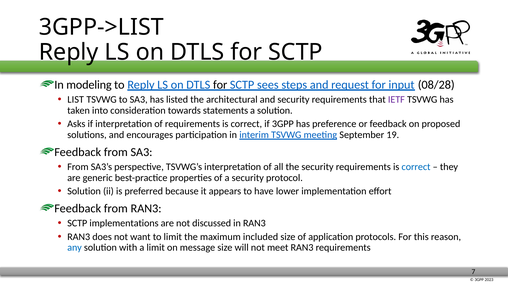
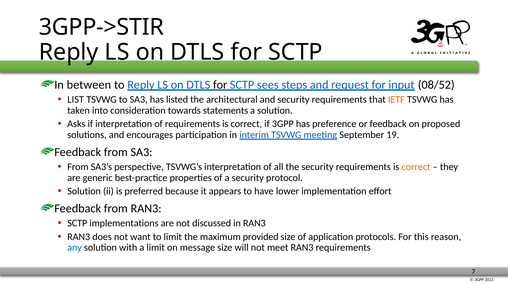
3GPP->LIST: 3GPP->LIST -> 3GPP->STIR (101, 27)
modeling: modeling -> between (89, 85)
08/28: 08/28 -> 08/52 (436, 85)
IETF colour: purple -> orange (396, 99)
correct colour: blue -> orange (416, 167)
included: included -> provided (261, 236)
